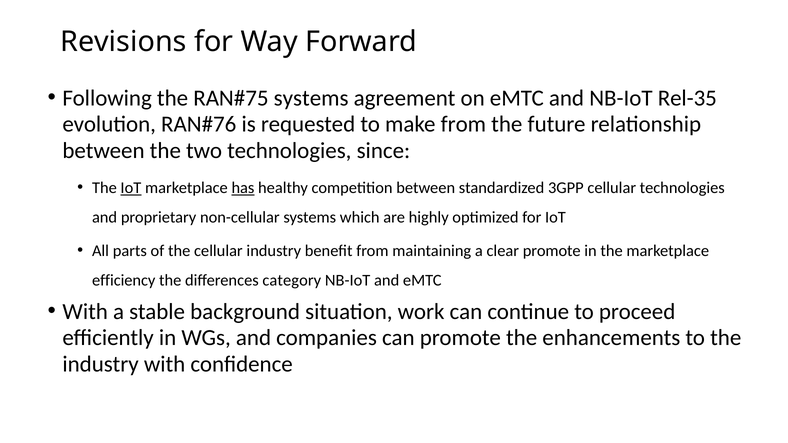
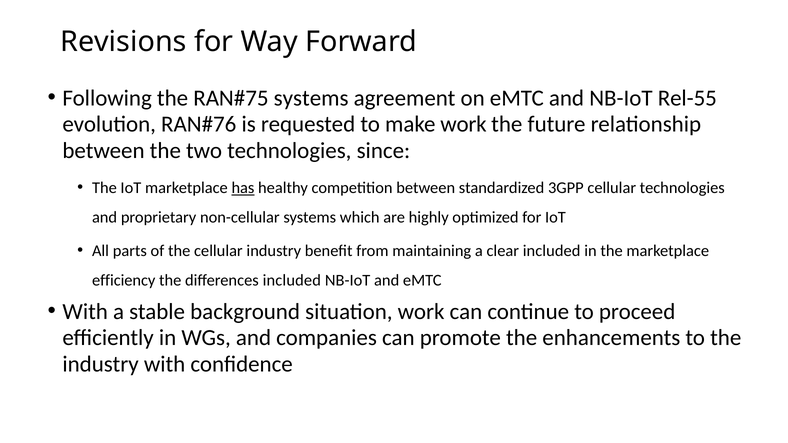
Rel-35: Rel-35 -> Rel-55 (687, 98)
make from: from -> work (464, 124)
IoT underline: present -> none (131, 188)
clear promote: promote -> included (552, 251)
differences category: category -> included (292, 281)
